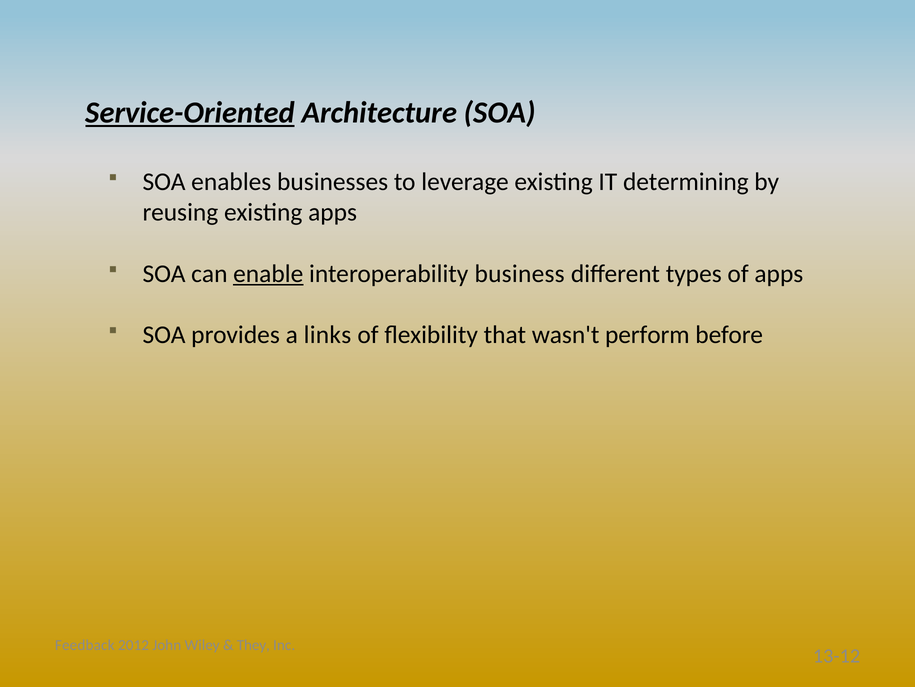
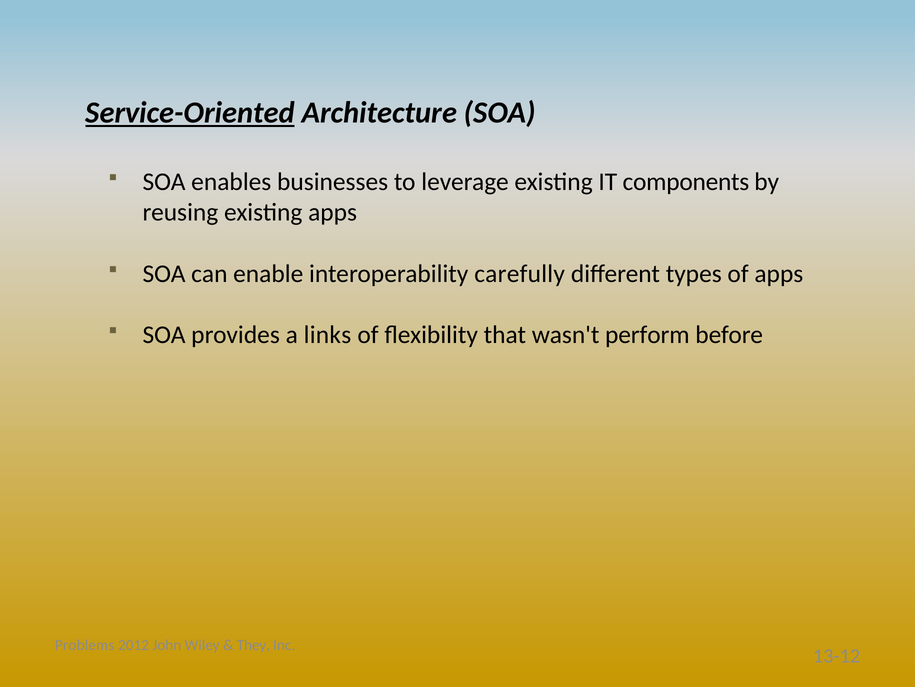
determining: determining -> components (686, 182)
enable underline: present -> none (268, 273)
business: business -> carefully (520, 273)
Feedback: Feedback -> Problems (85, 644)
